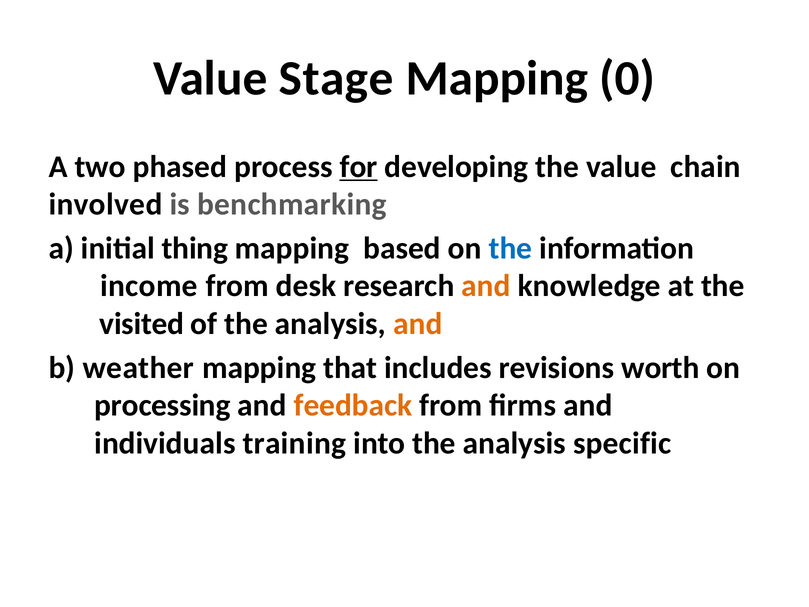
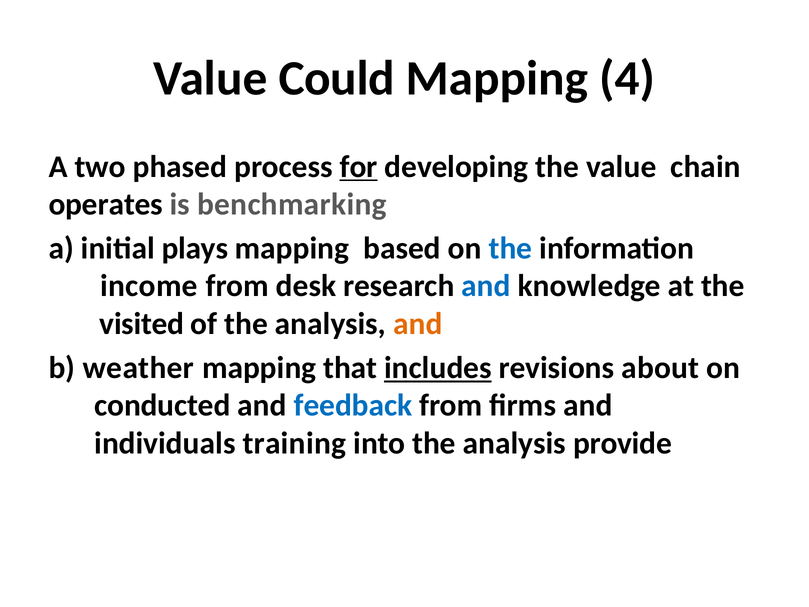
Stage: Stage -> Could (337, 78)
0: 0 -> 4 (627, 78)
involved: involved -> operates (106, 204)
thing: thing -> plays (195, 248)
and colour: orange -> blue (486, 286)
includes underline: none -> present (438, 368)
worth: worth -> about (660, 368)
processing: processing -> conducted (162, 405)
feedback colour: orange -> blue (353, 405)
specific: specific -> provide (622, 443)
